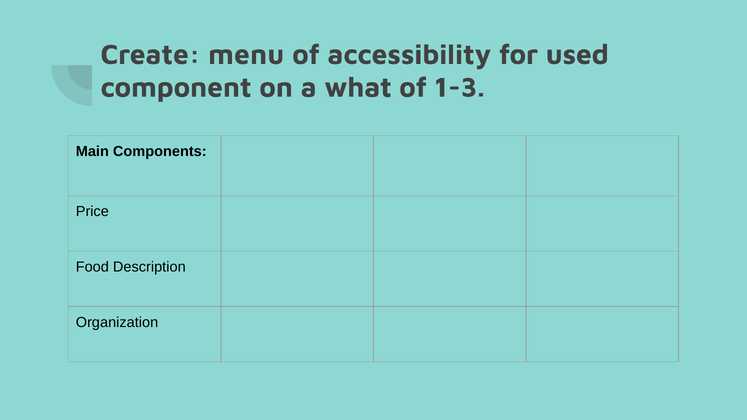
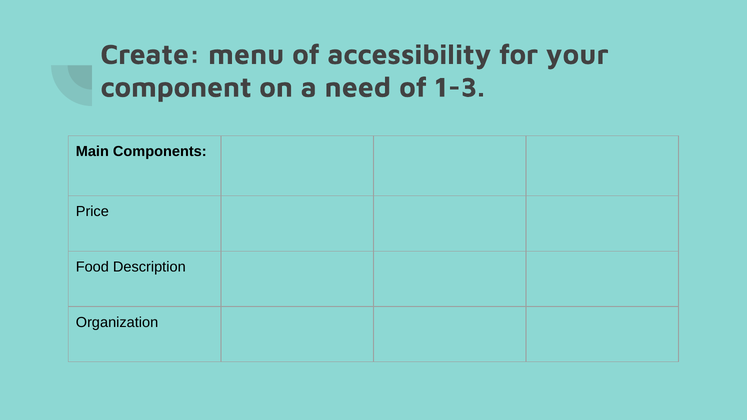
used: used -> your (577, 55)
what: what -> need (358, 88)
